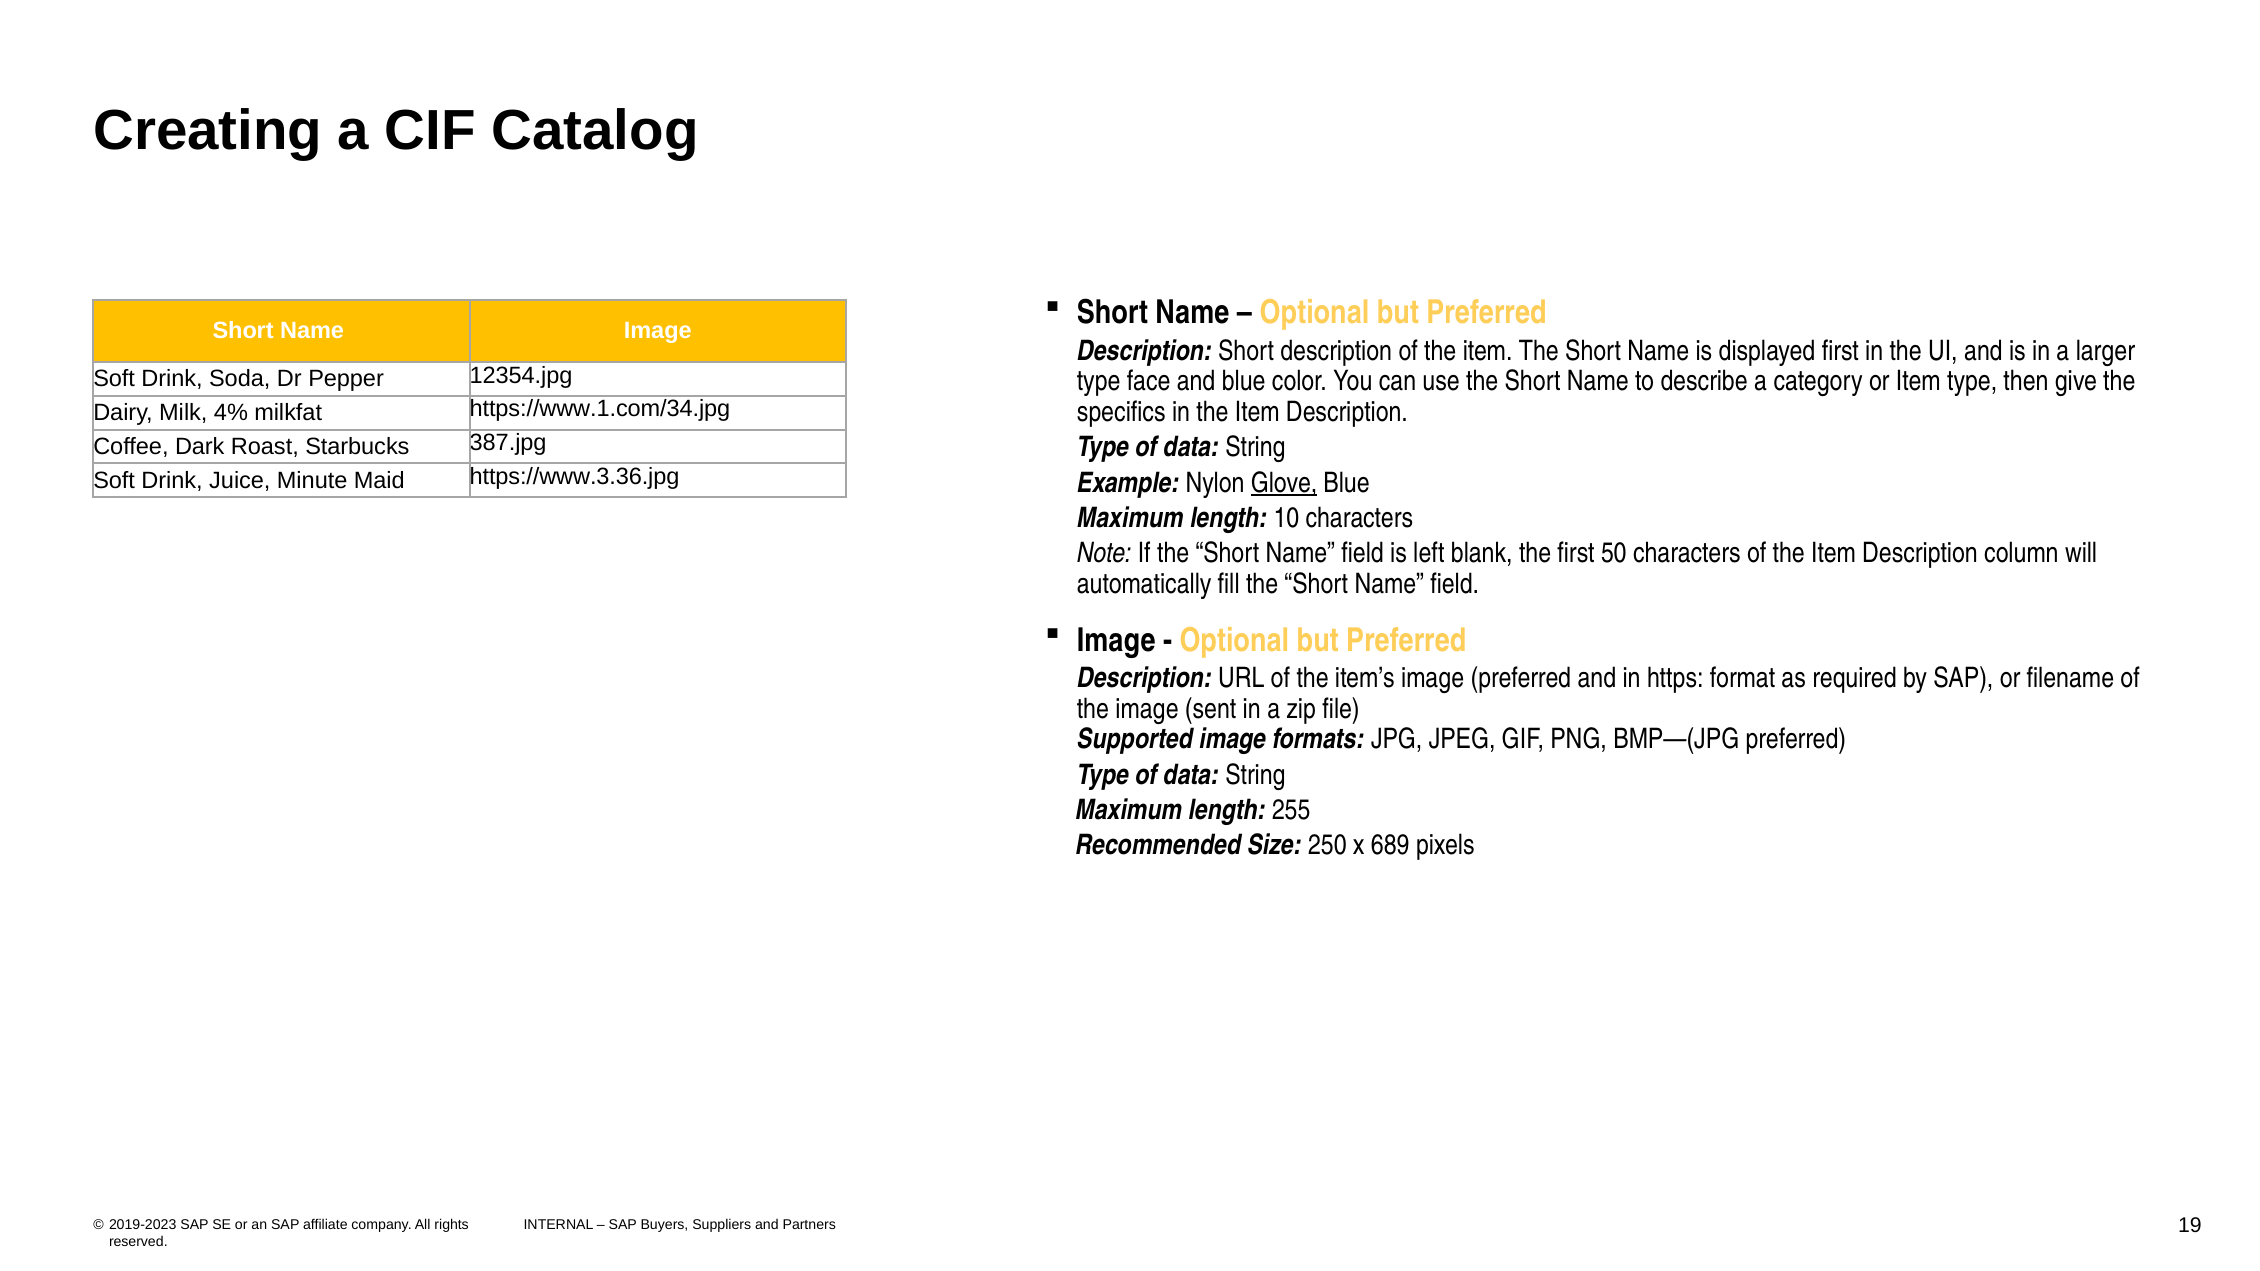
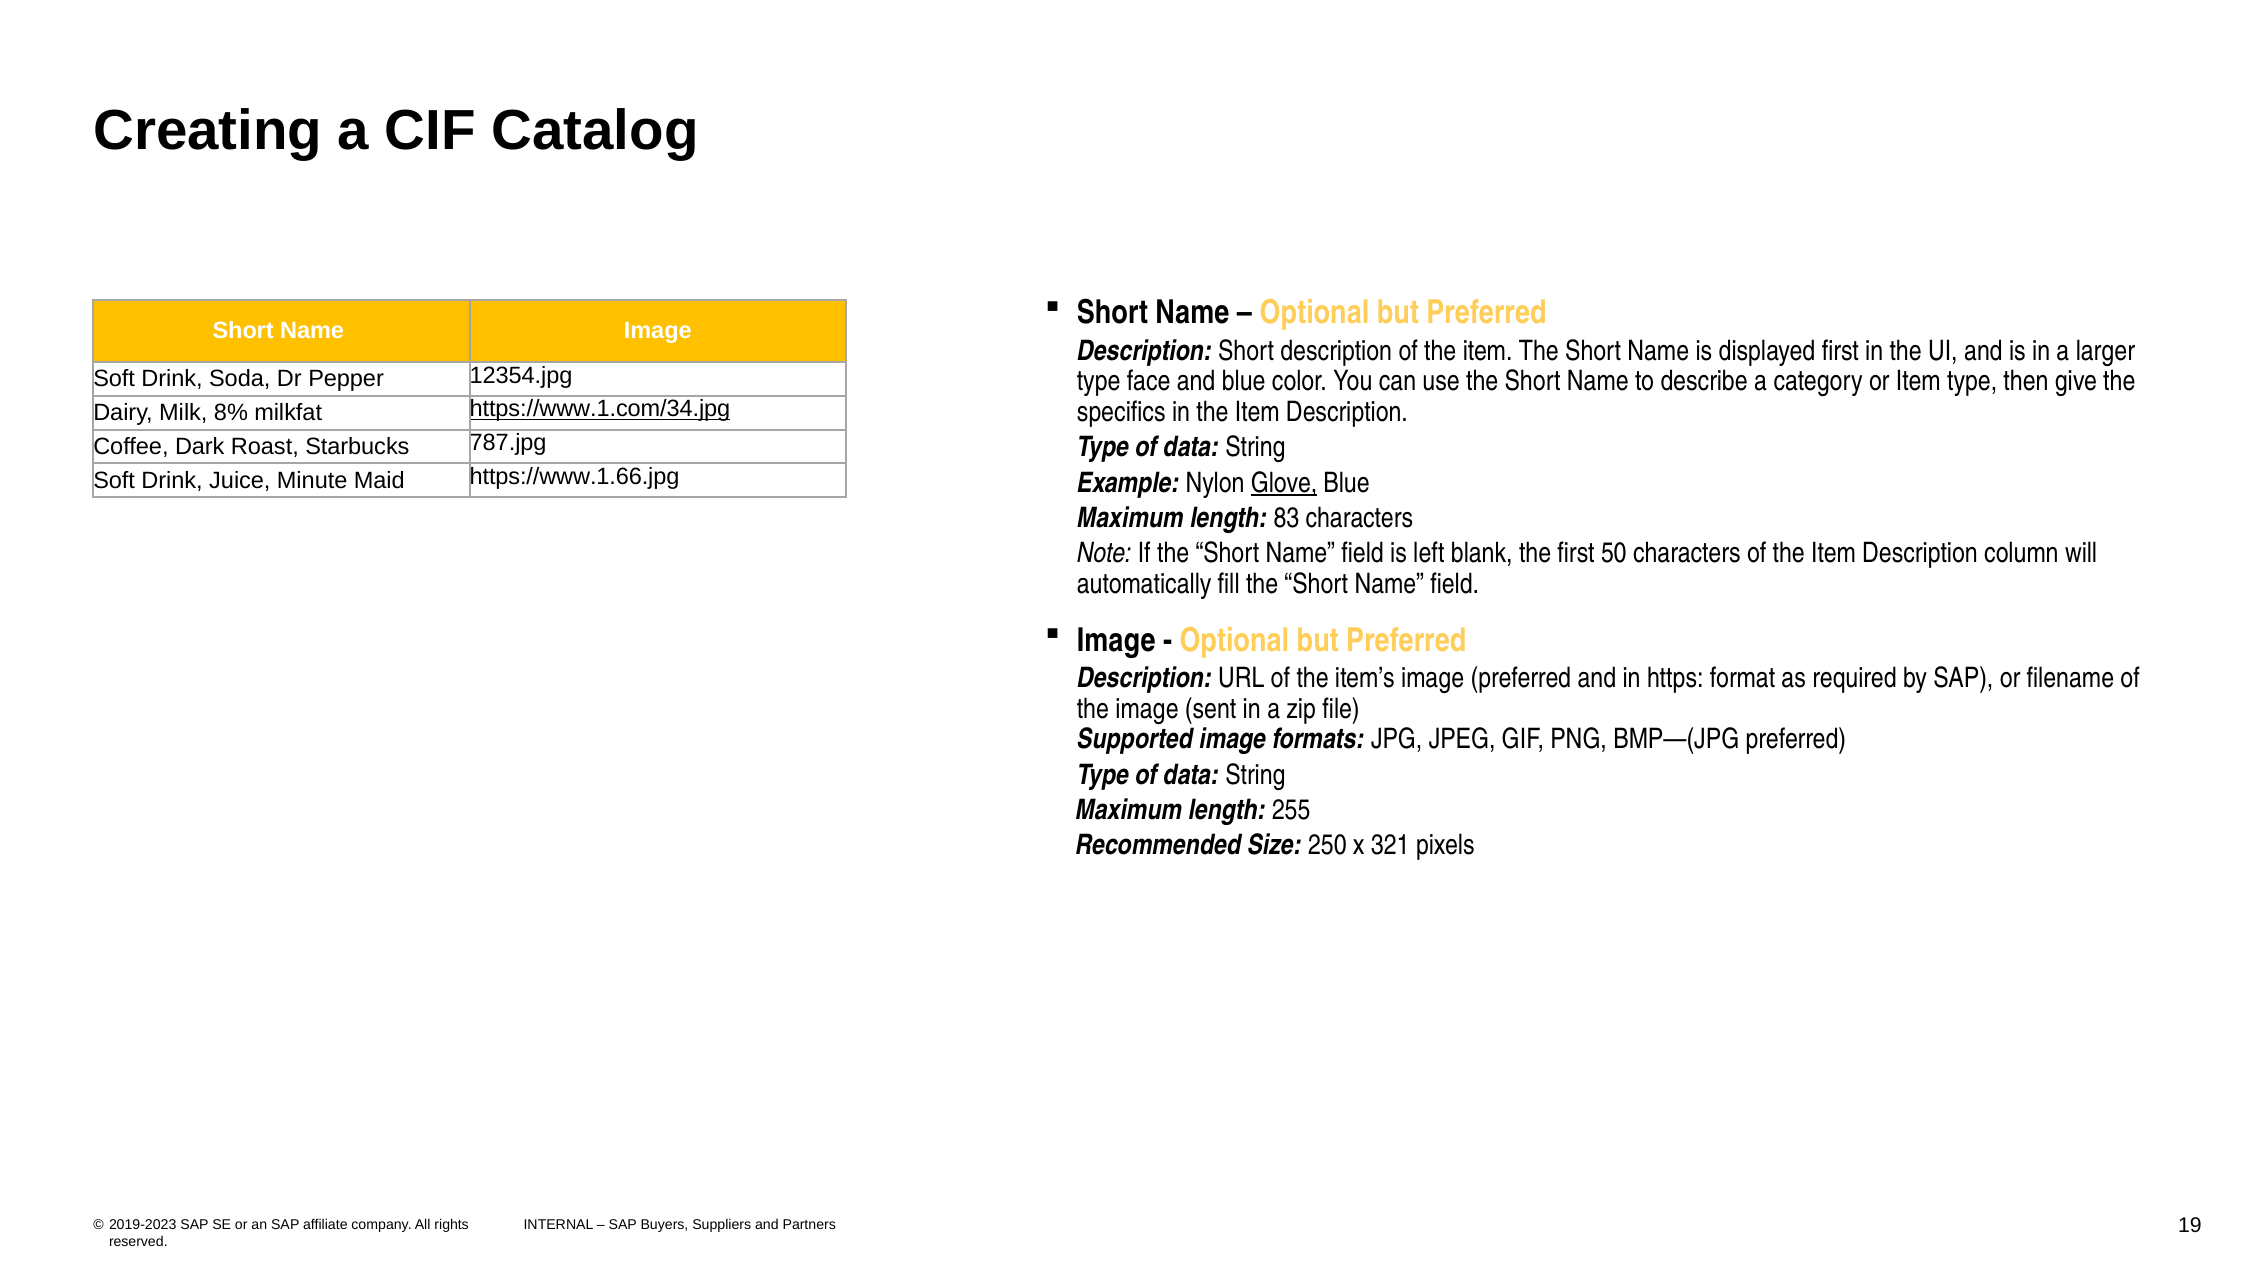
4%: 4% -> 8% (231, 413)
https://www.1.com/34.jpg underline: none -> present (600, 409)
387.jpg: 387.jpg -> 787.jpg (508, 443)
https://www.3.36.jpg: https://www.3.36.jpg -> https://www.1.66.jpg (575, 477)
10: 10 -> 83 (1286, 518)
689: 689 -> 321 (1390, 846)
